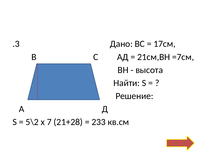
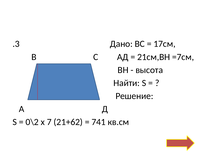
5\2: 5\2 -> 0\2 (32, 122)
21+28: 21+28 -> 21+62 (68, 122)
233: 233 -> 741 (99, 122)
